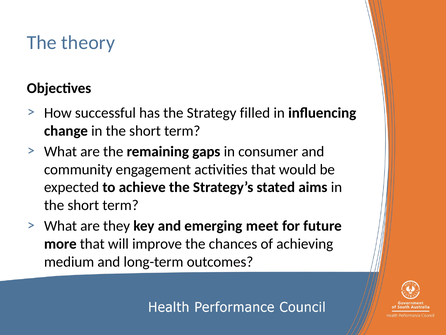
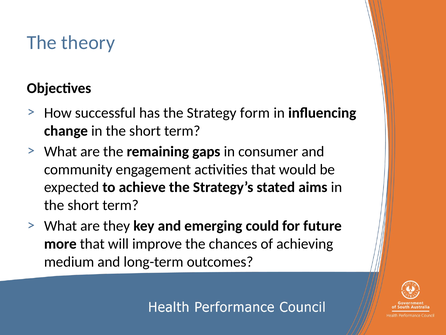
filled: filled -> form (255, 113)
meet: meet -> could (262, 226)
